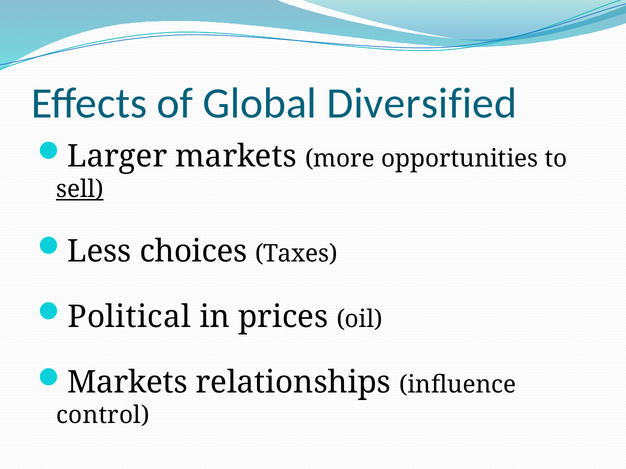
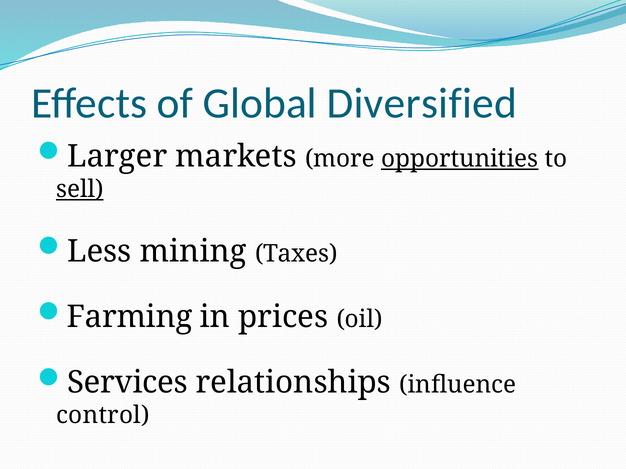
opportunities underline: none -> present (460, 159)
choices: choices -> mining (193, 252)
Political: Political -> Farming (130, 317)
Markets: Markets -> Services (127, 383)
